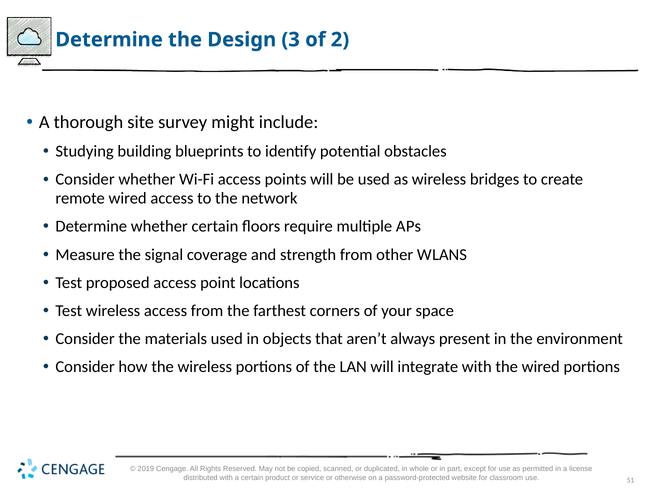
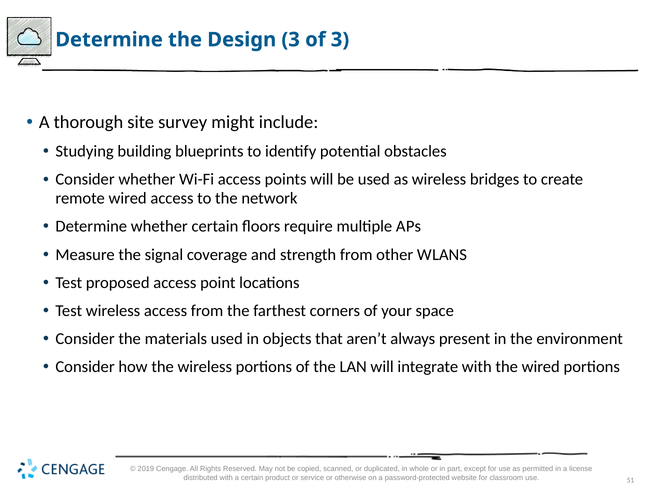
of 2: 2 -> 3 (340, 40)
